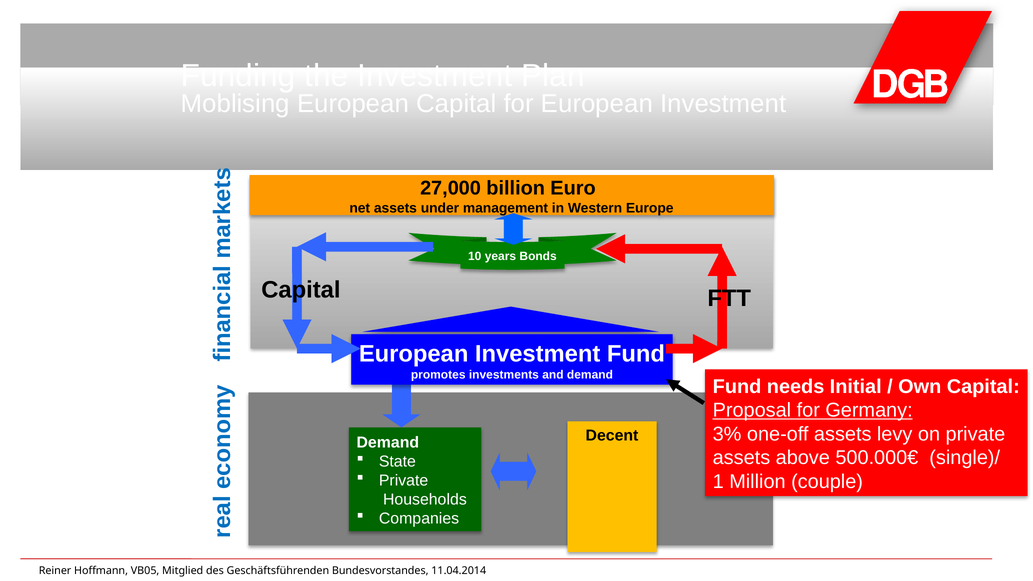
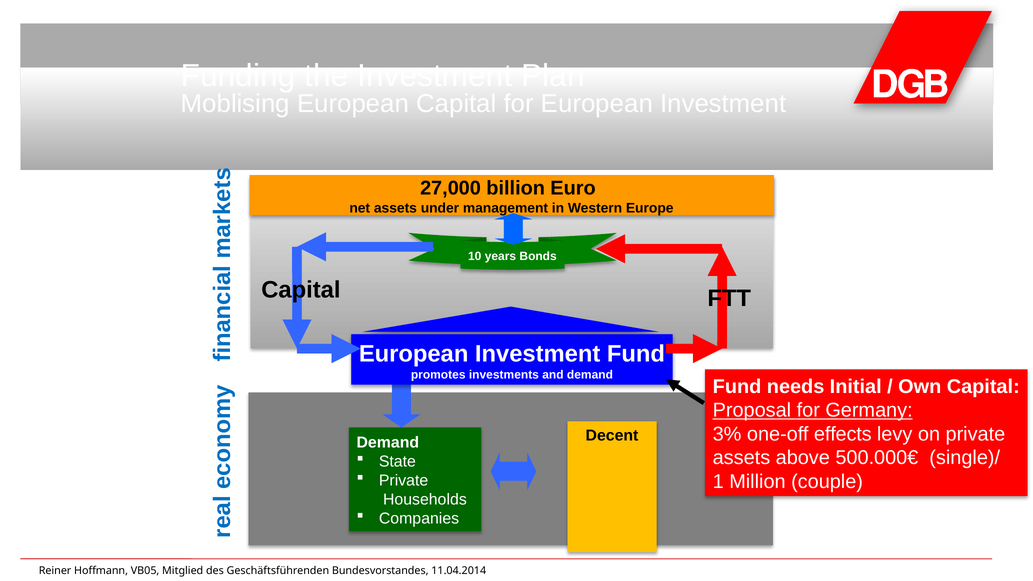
one-off assets: assets -> effects (843, 434)
